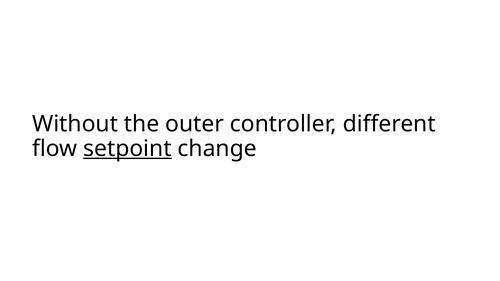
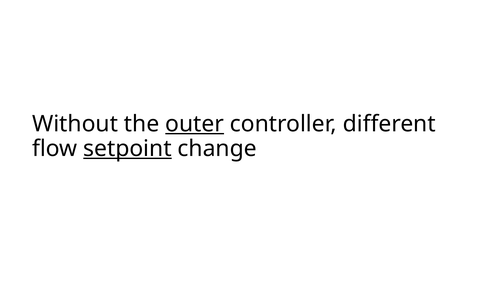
outer underline: none -> present (195, 124)
